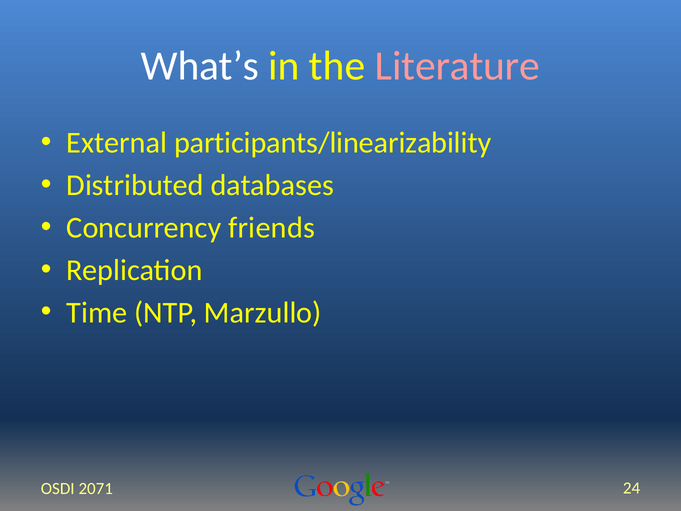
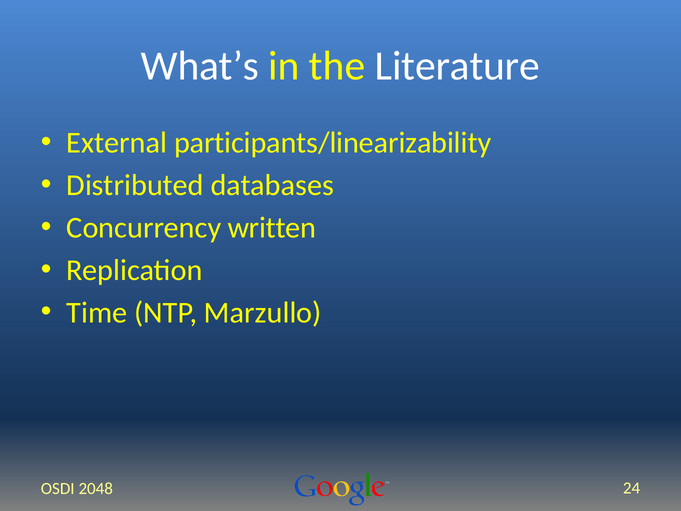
Literature colour: pink -> white (457, 66)
friends: friends -> written (272, 228)
2071: 2071 -> 2048 (96, 488)
